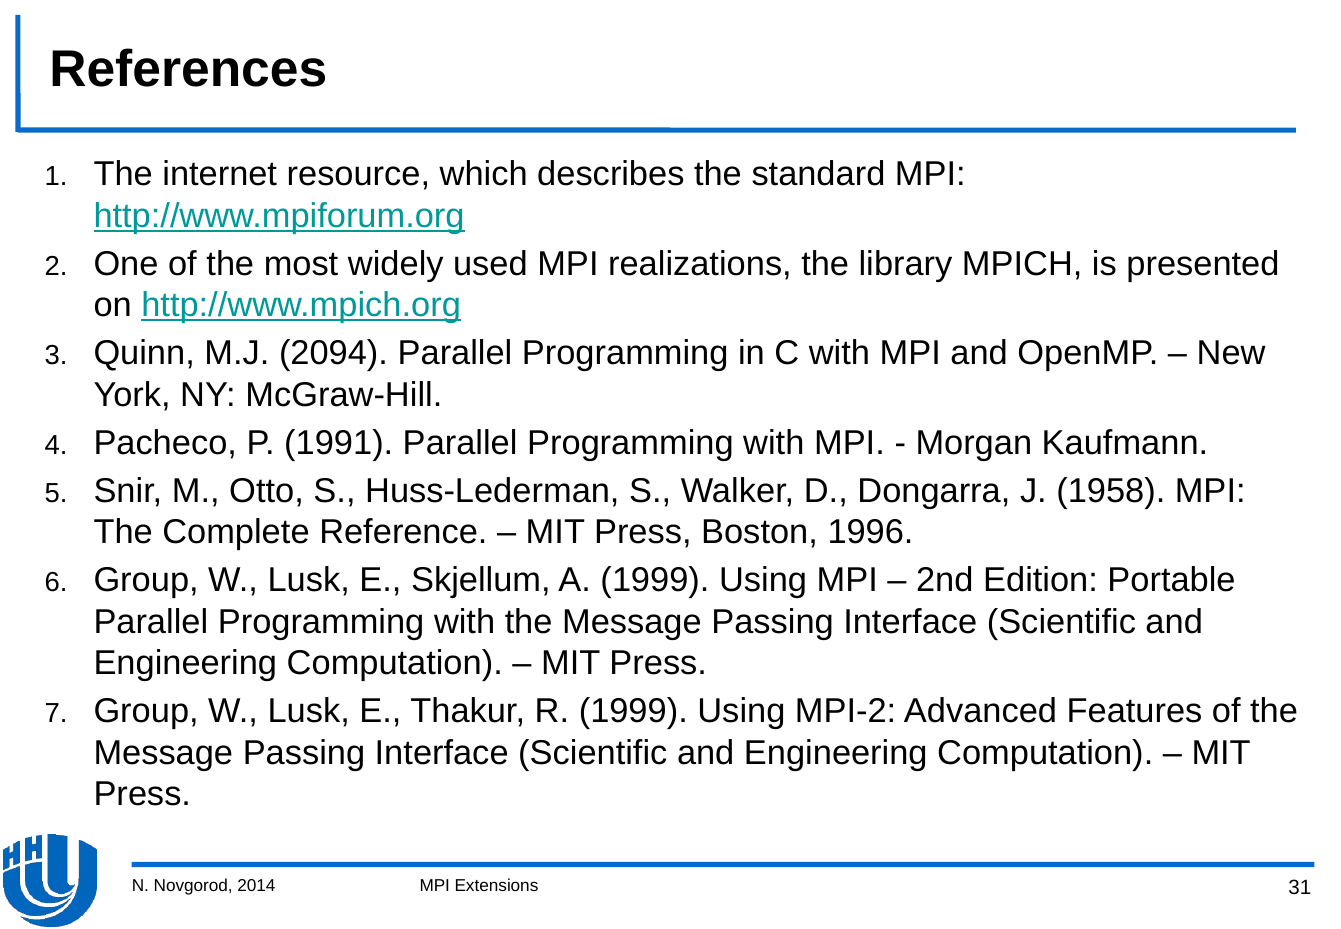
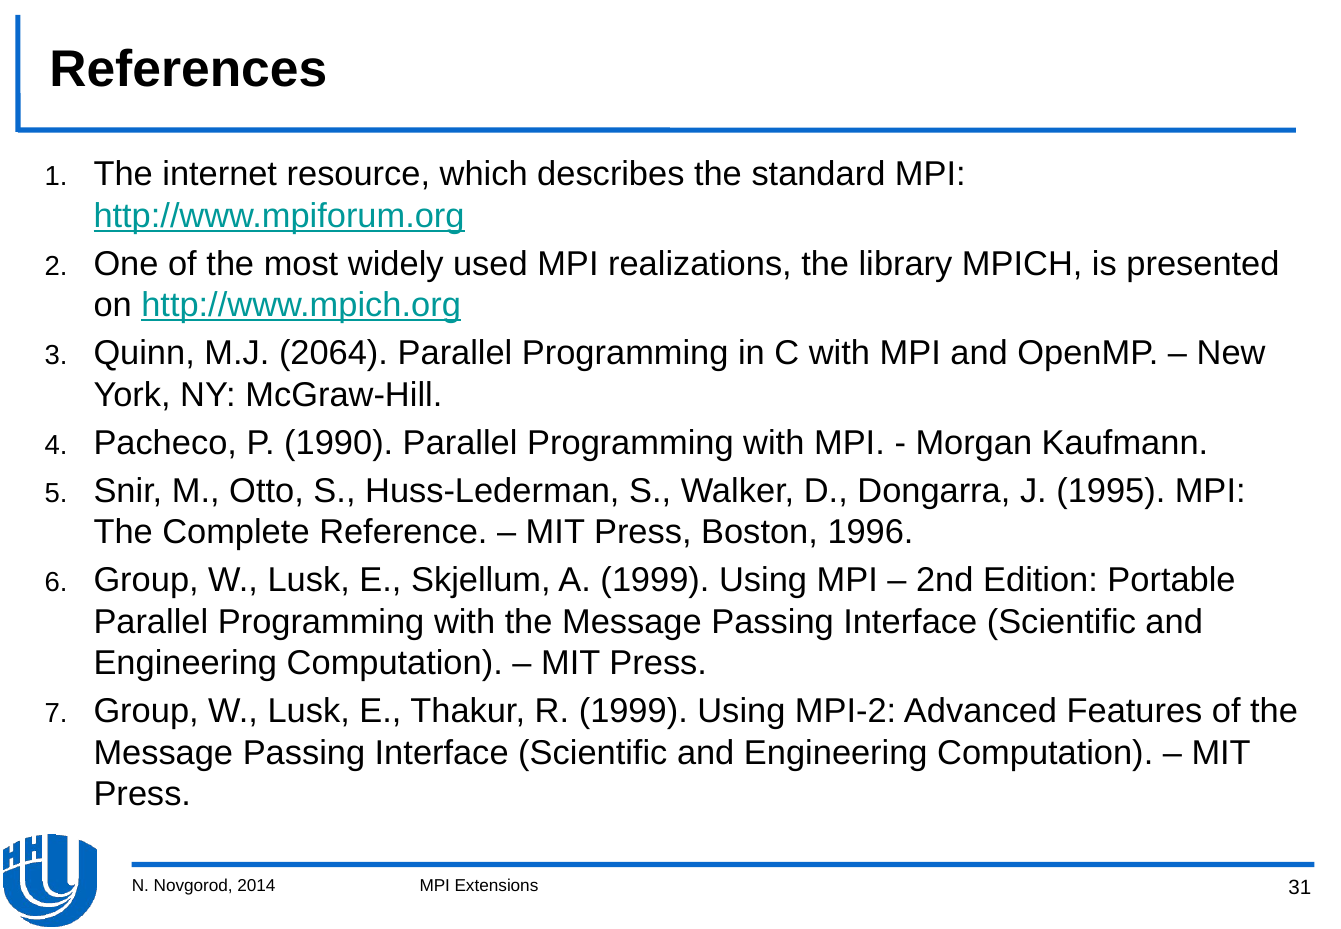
2094: 2094 -> 2064 (333, 353)
1991: 1991 -> 1990 (339, 443)
1958: 1958 -> 1995 (1111, 491)
